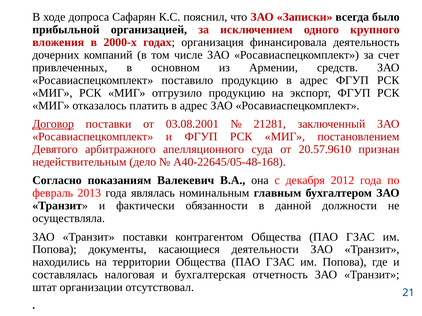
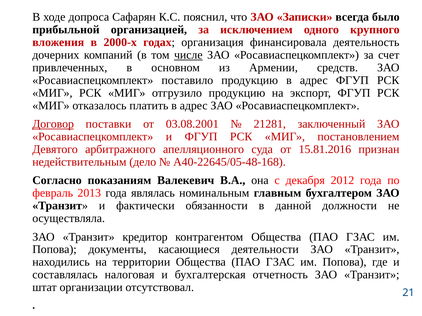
числе underline: none -> present (188, 55)
20.57.9610: 20.57.9610 -> 15.81.2016 (325, 150)
Транзит поставки: поставки -> кредитор (145, 237)
